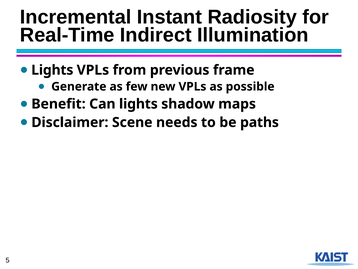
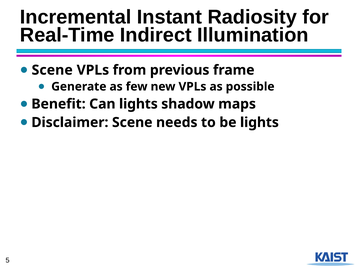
Lights: Lights -> Scene (52, 70)
be paths: paths -> lights (259, 122)
